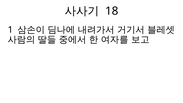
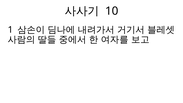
18: 18 -> 10 (112, 11)
